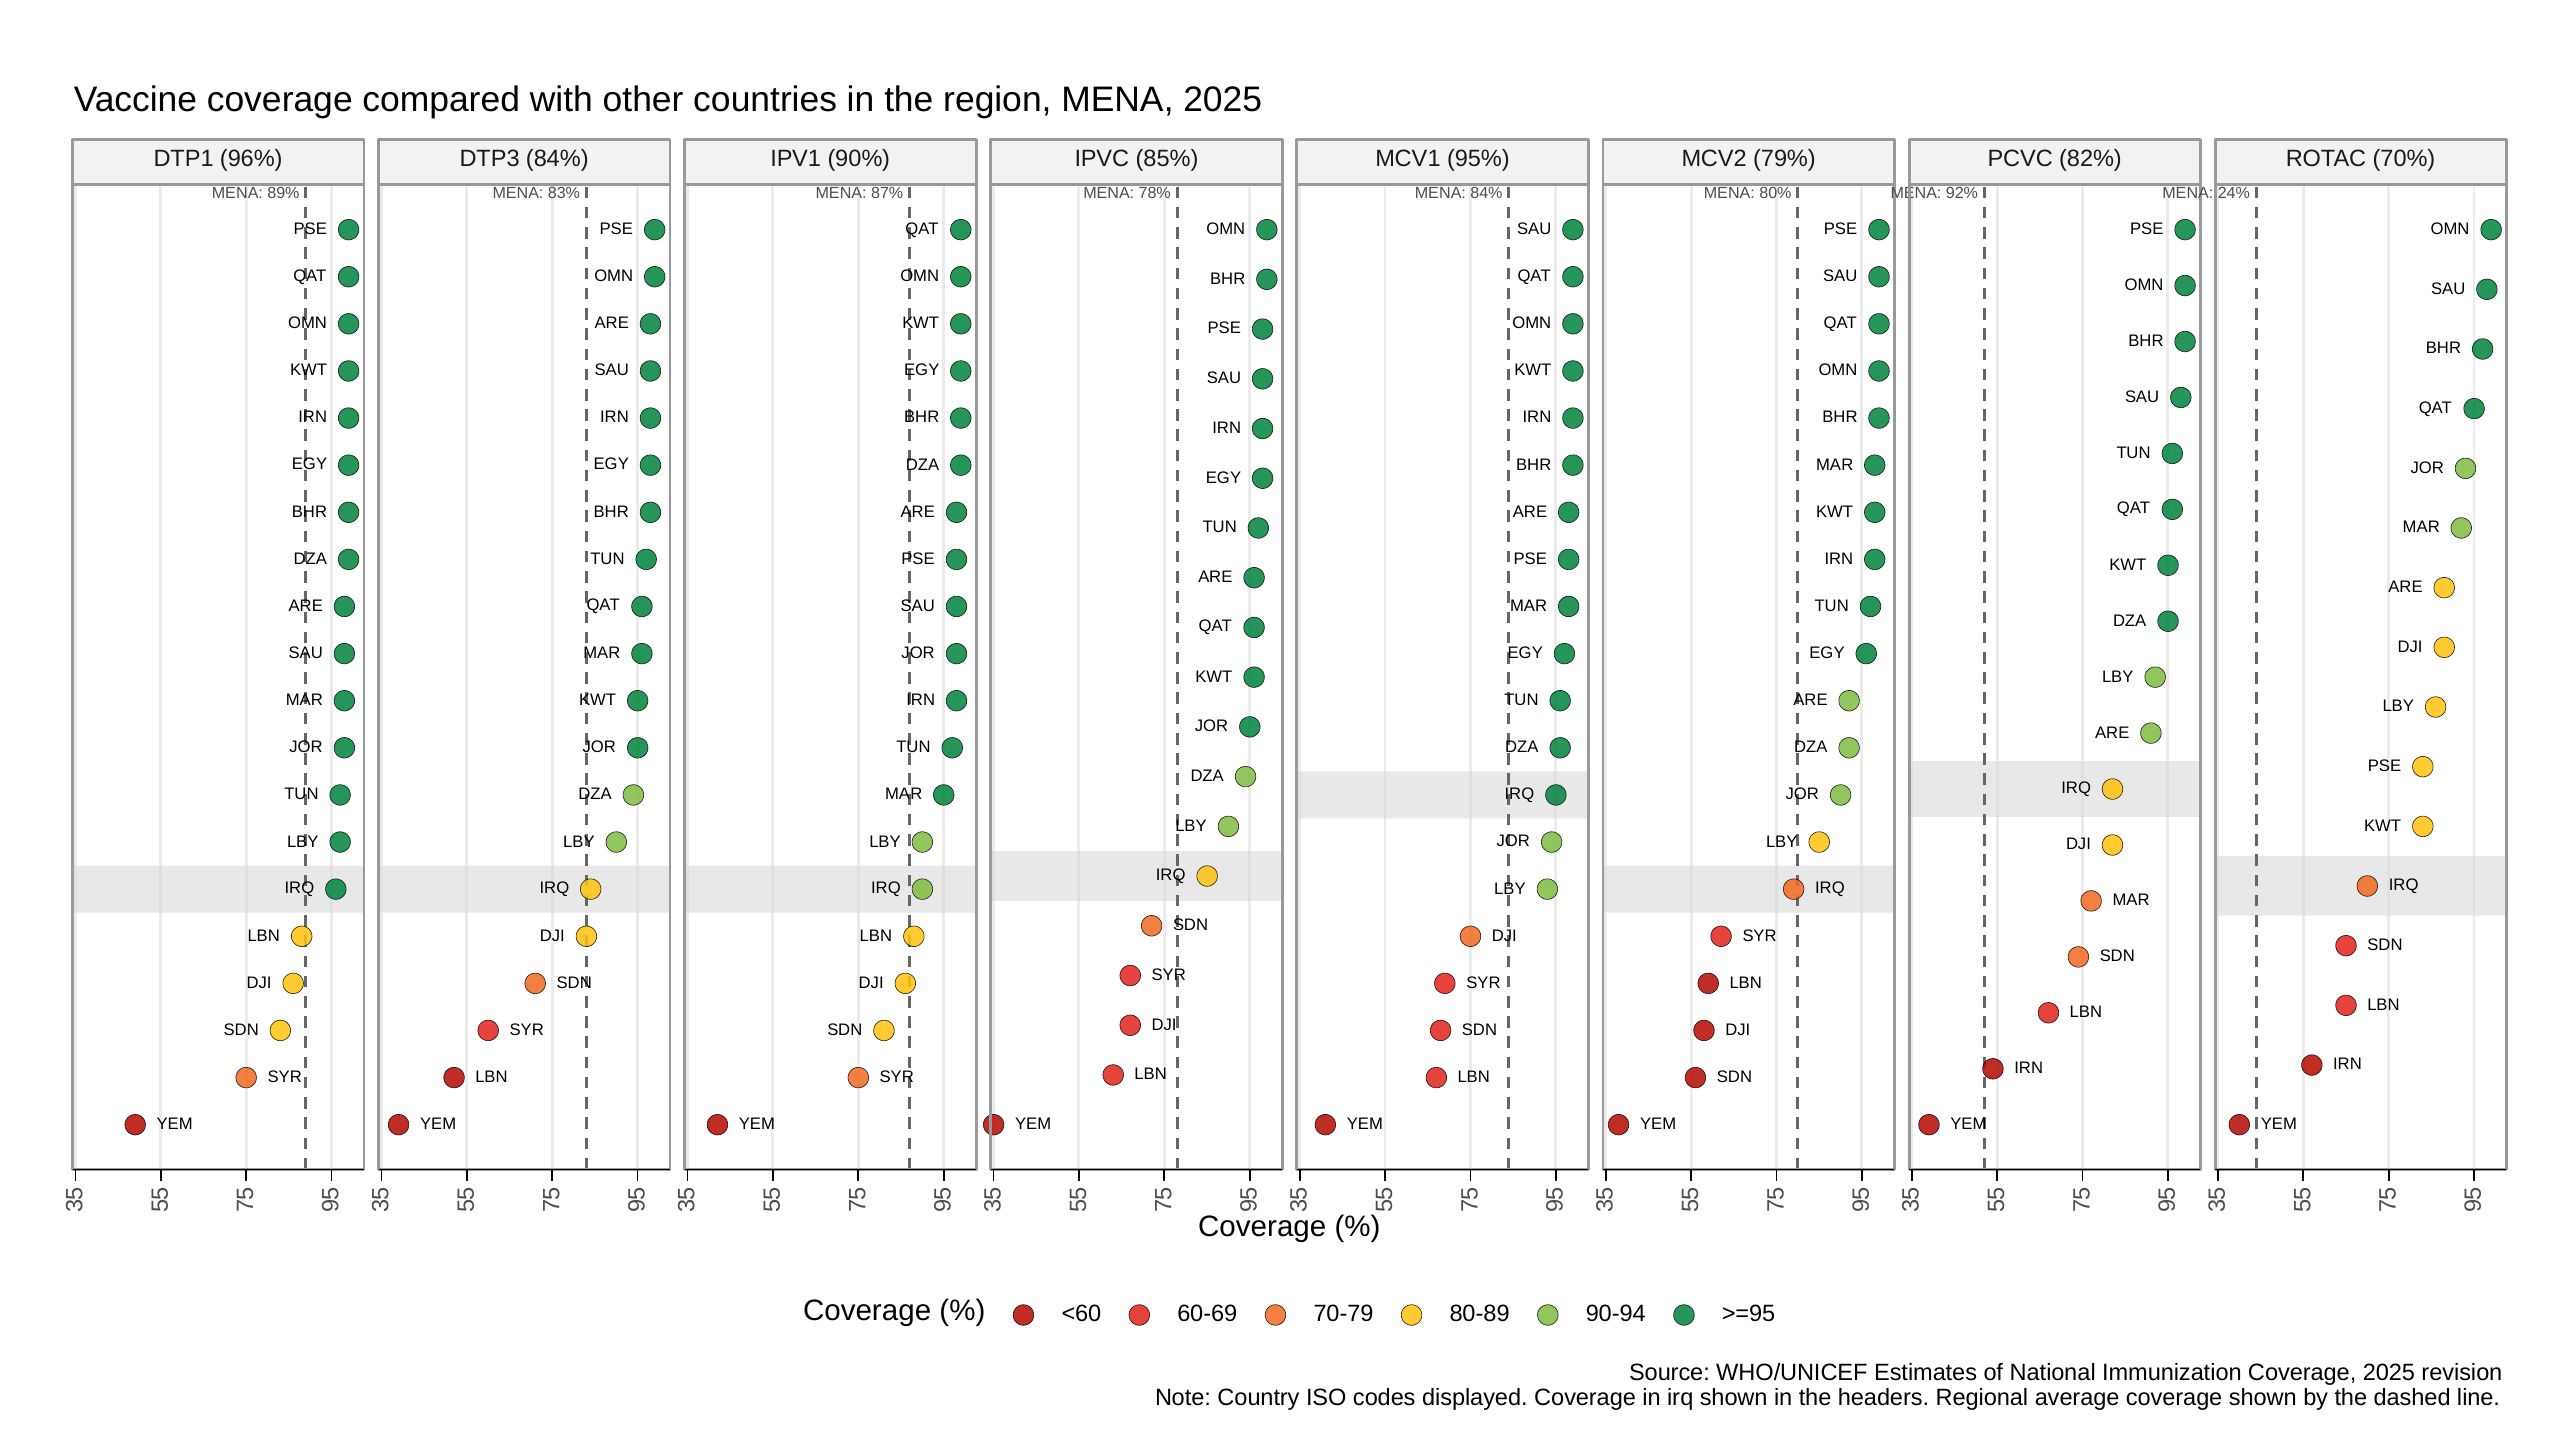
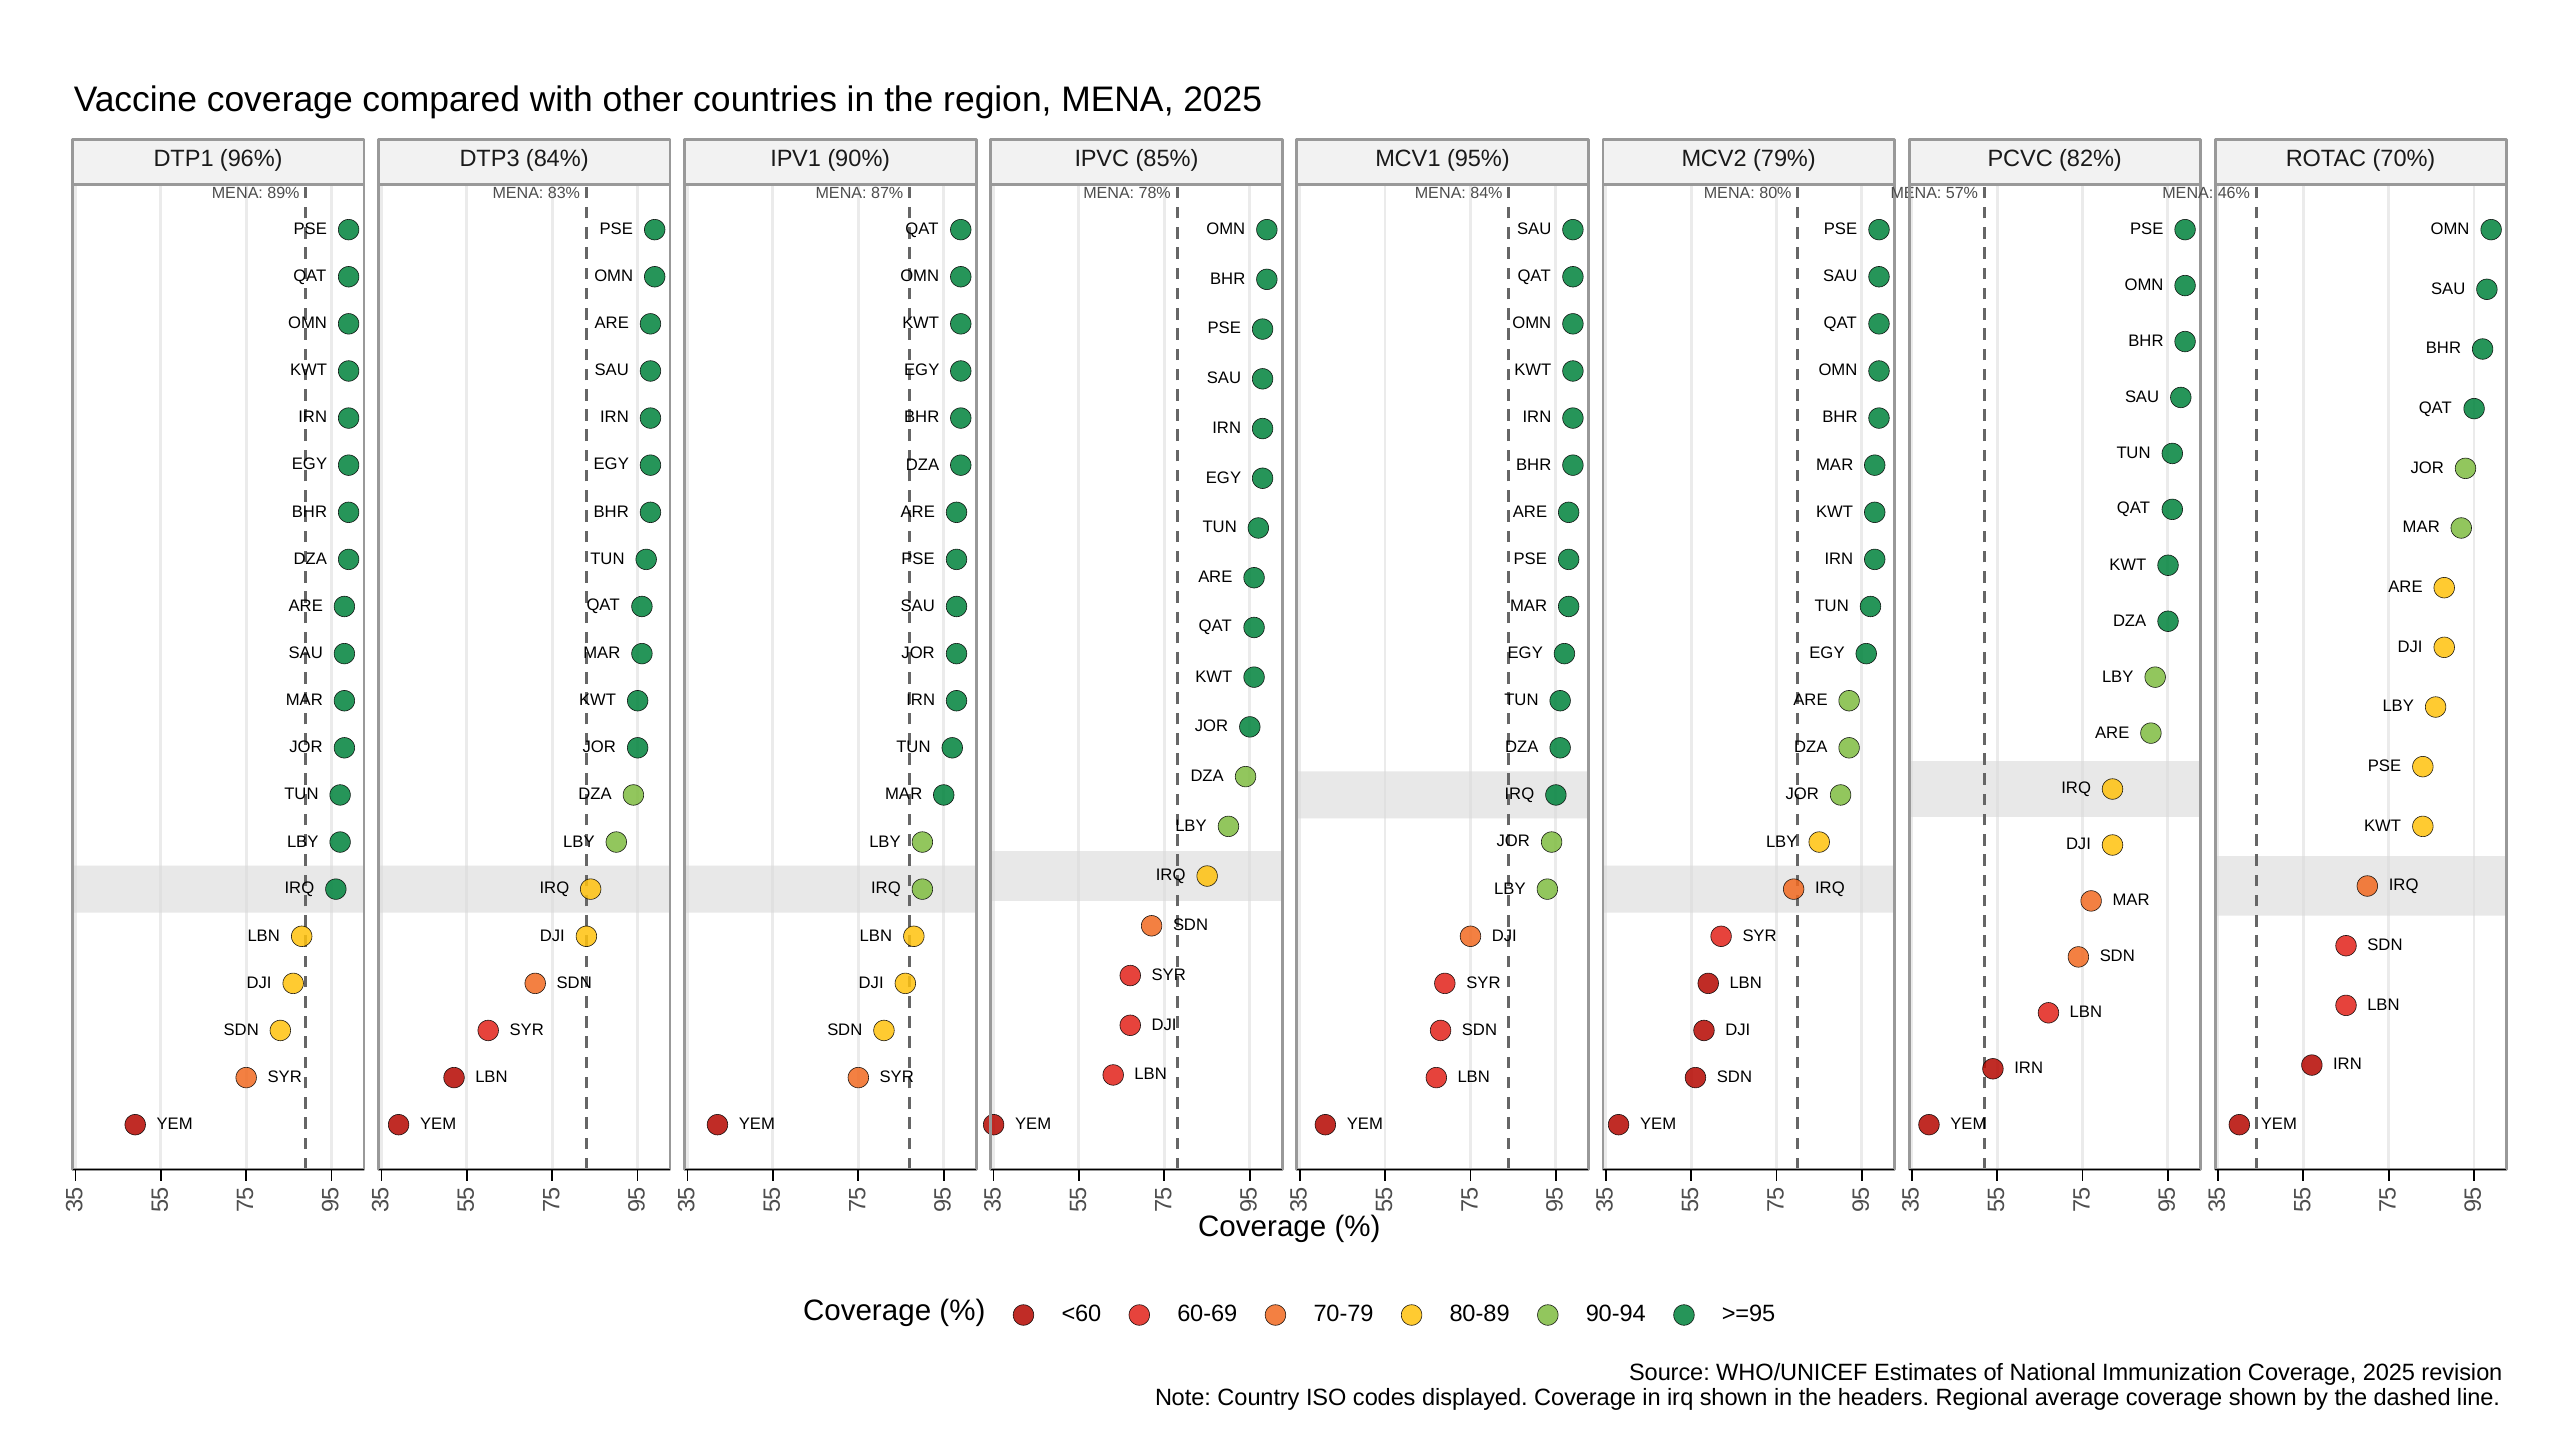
92%: 92% -> 57% (1962, 193)
24%: 24% -> 46% (2234, 193)
